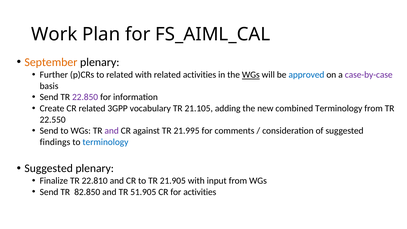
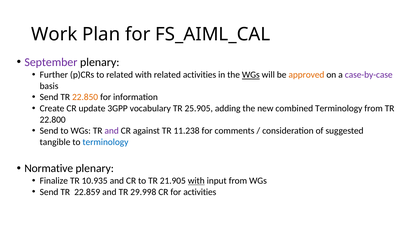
September colour: orange -> purple (51, 62)
approved colour: blue -> orange (306, 75)
22.850 colour: purple -> orange (85, 97)
CR related: related -> update (92, 108)
21.105: 21.105 -> 25.905 (199, 108)
22.550: 22.550 -> 22.800 (53, 120)
21.995: 21.995 -> 11.238 (187, 131)
findings: findings -> tangible (55, 142)
Suggested: Suggested -> Normative (49, 168)
22.810: 22.810 -> 10.935 (95, 181)
with underline: none -> present (196, 181)
82.850: 82.850 -> 22.859 (87, 192)
51.905: 51.905 -> 29.998 (143, 192)
